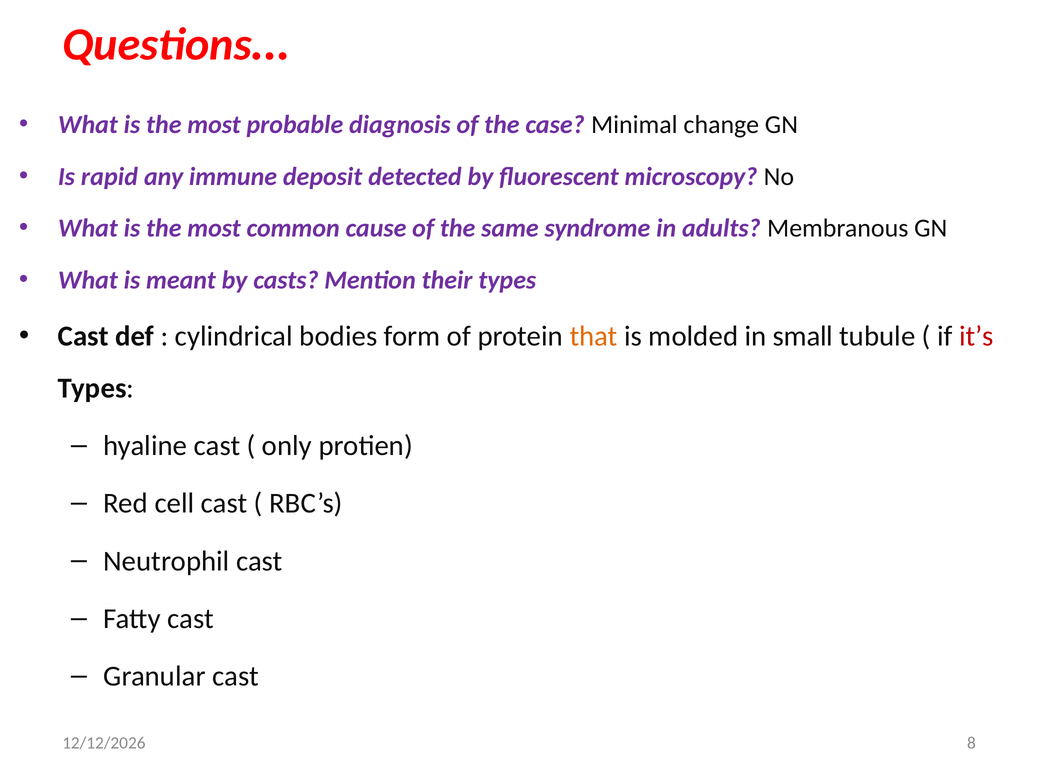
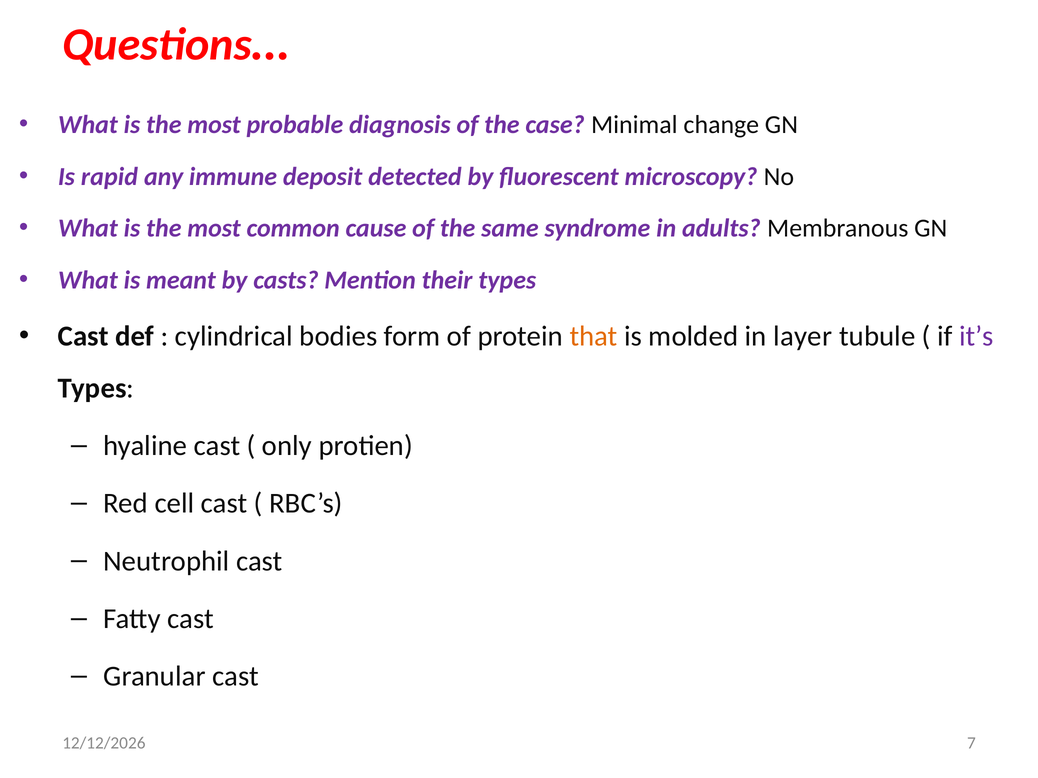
small: small -> layer (803, 336)
it’s colour: red -> purple (976, 336)
8: 8 -> 7 (971, 743)
